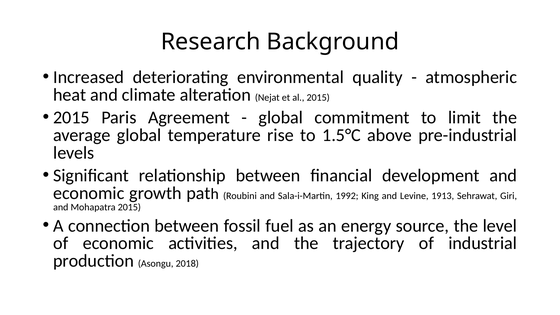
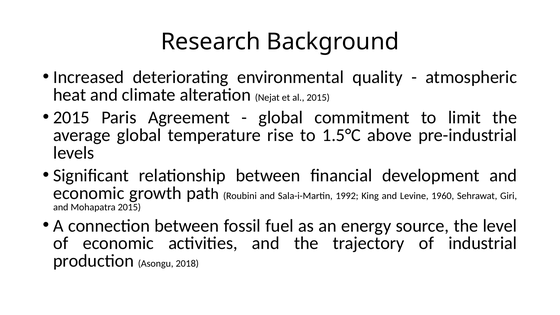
1913: 1913 -> 1960 (443, 196)
